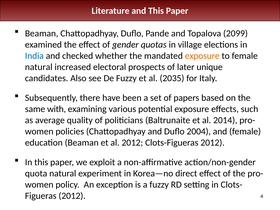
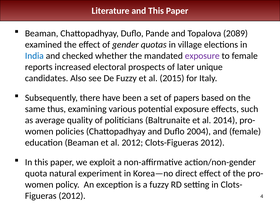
2099: 2099 -> 2089 (235, 33)
exposure colour: orange -> purple (202, 56)
natural: natural -> reports (39, 67)
2035: 2035 -> 2015 (172, 78)
with: with -> thus (57, 109)
